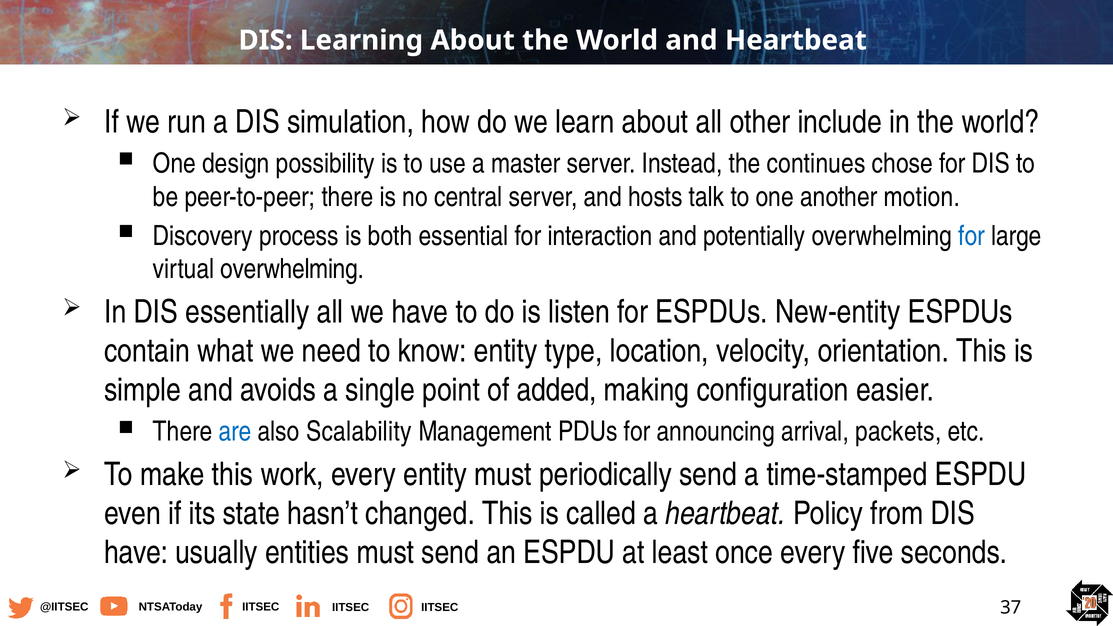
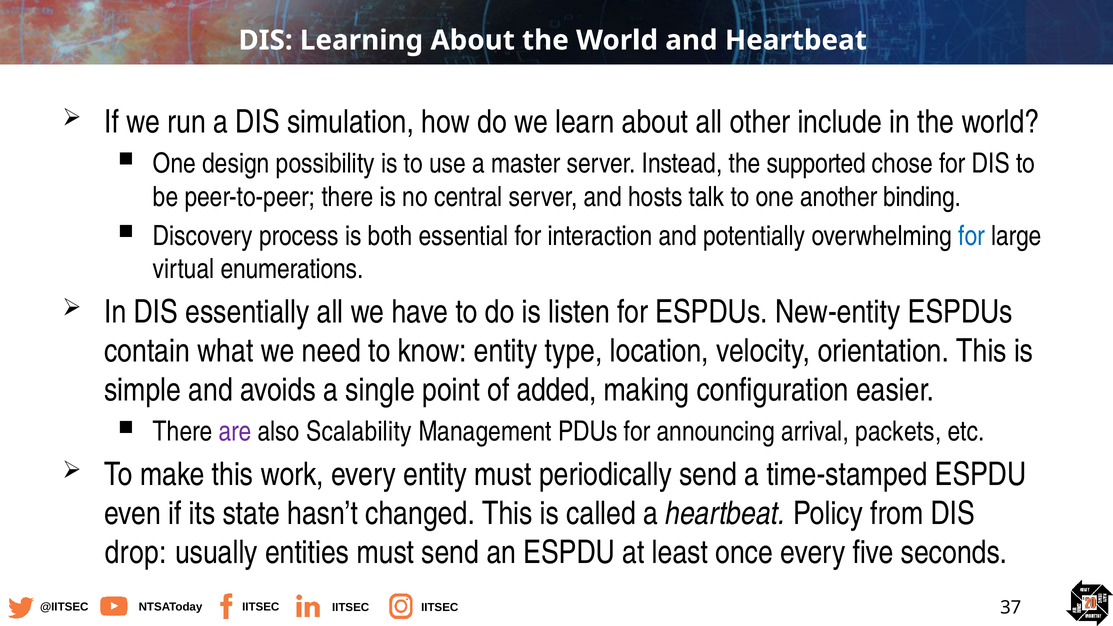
continues: continues -> supported (816, 164)
motion: motion -> binding (922, 197)
virtual overwhelming: overwhelming -> enumerations (292, 269)
are colour: blue -> purple (235, 432)
have: have -> drop (136, 553)
